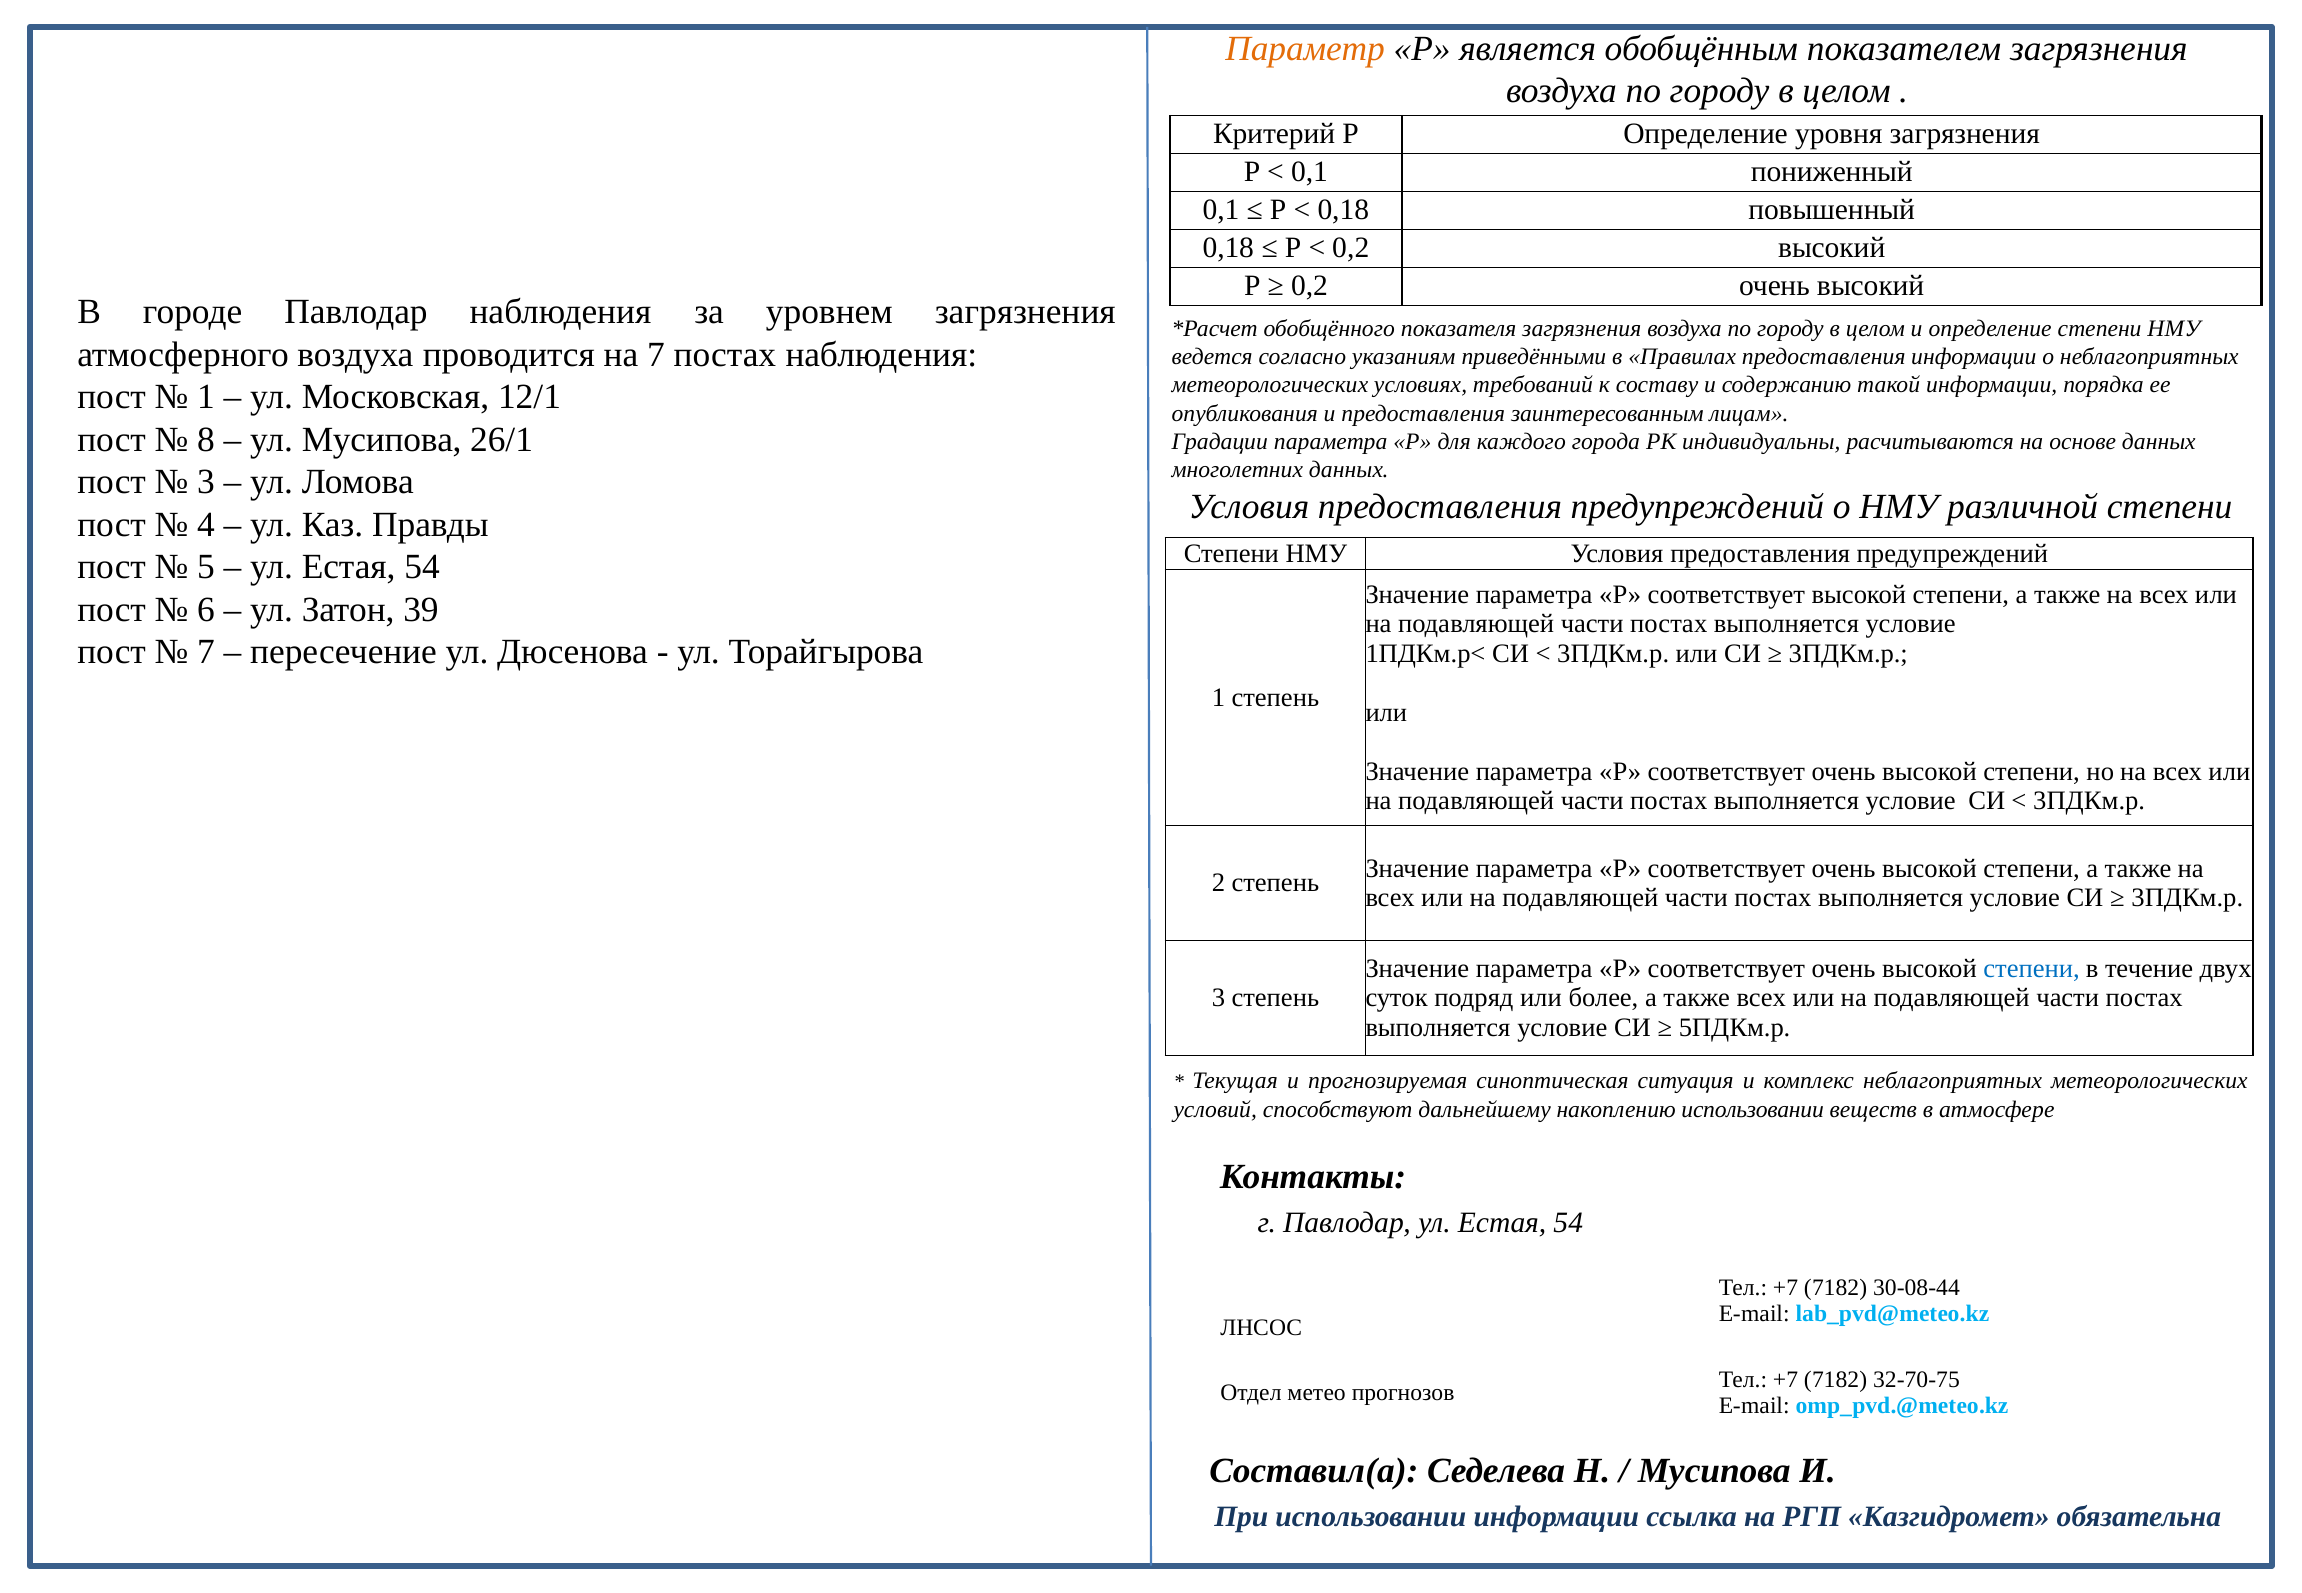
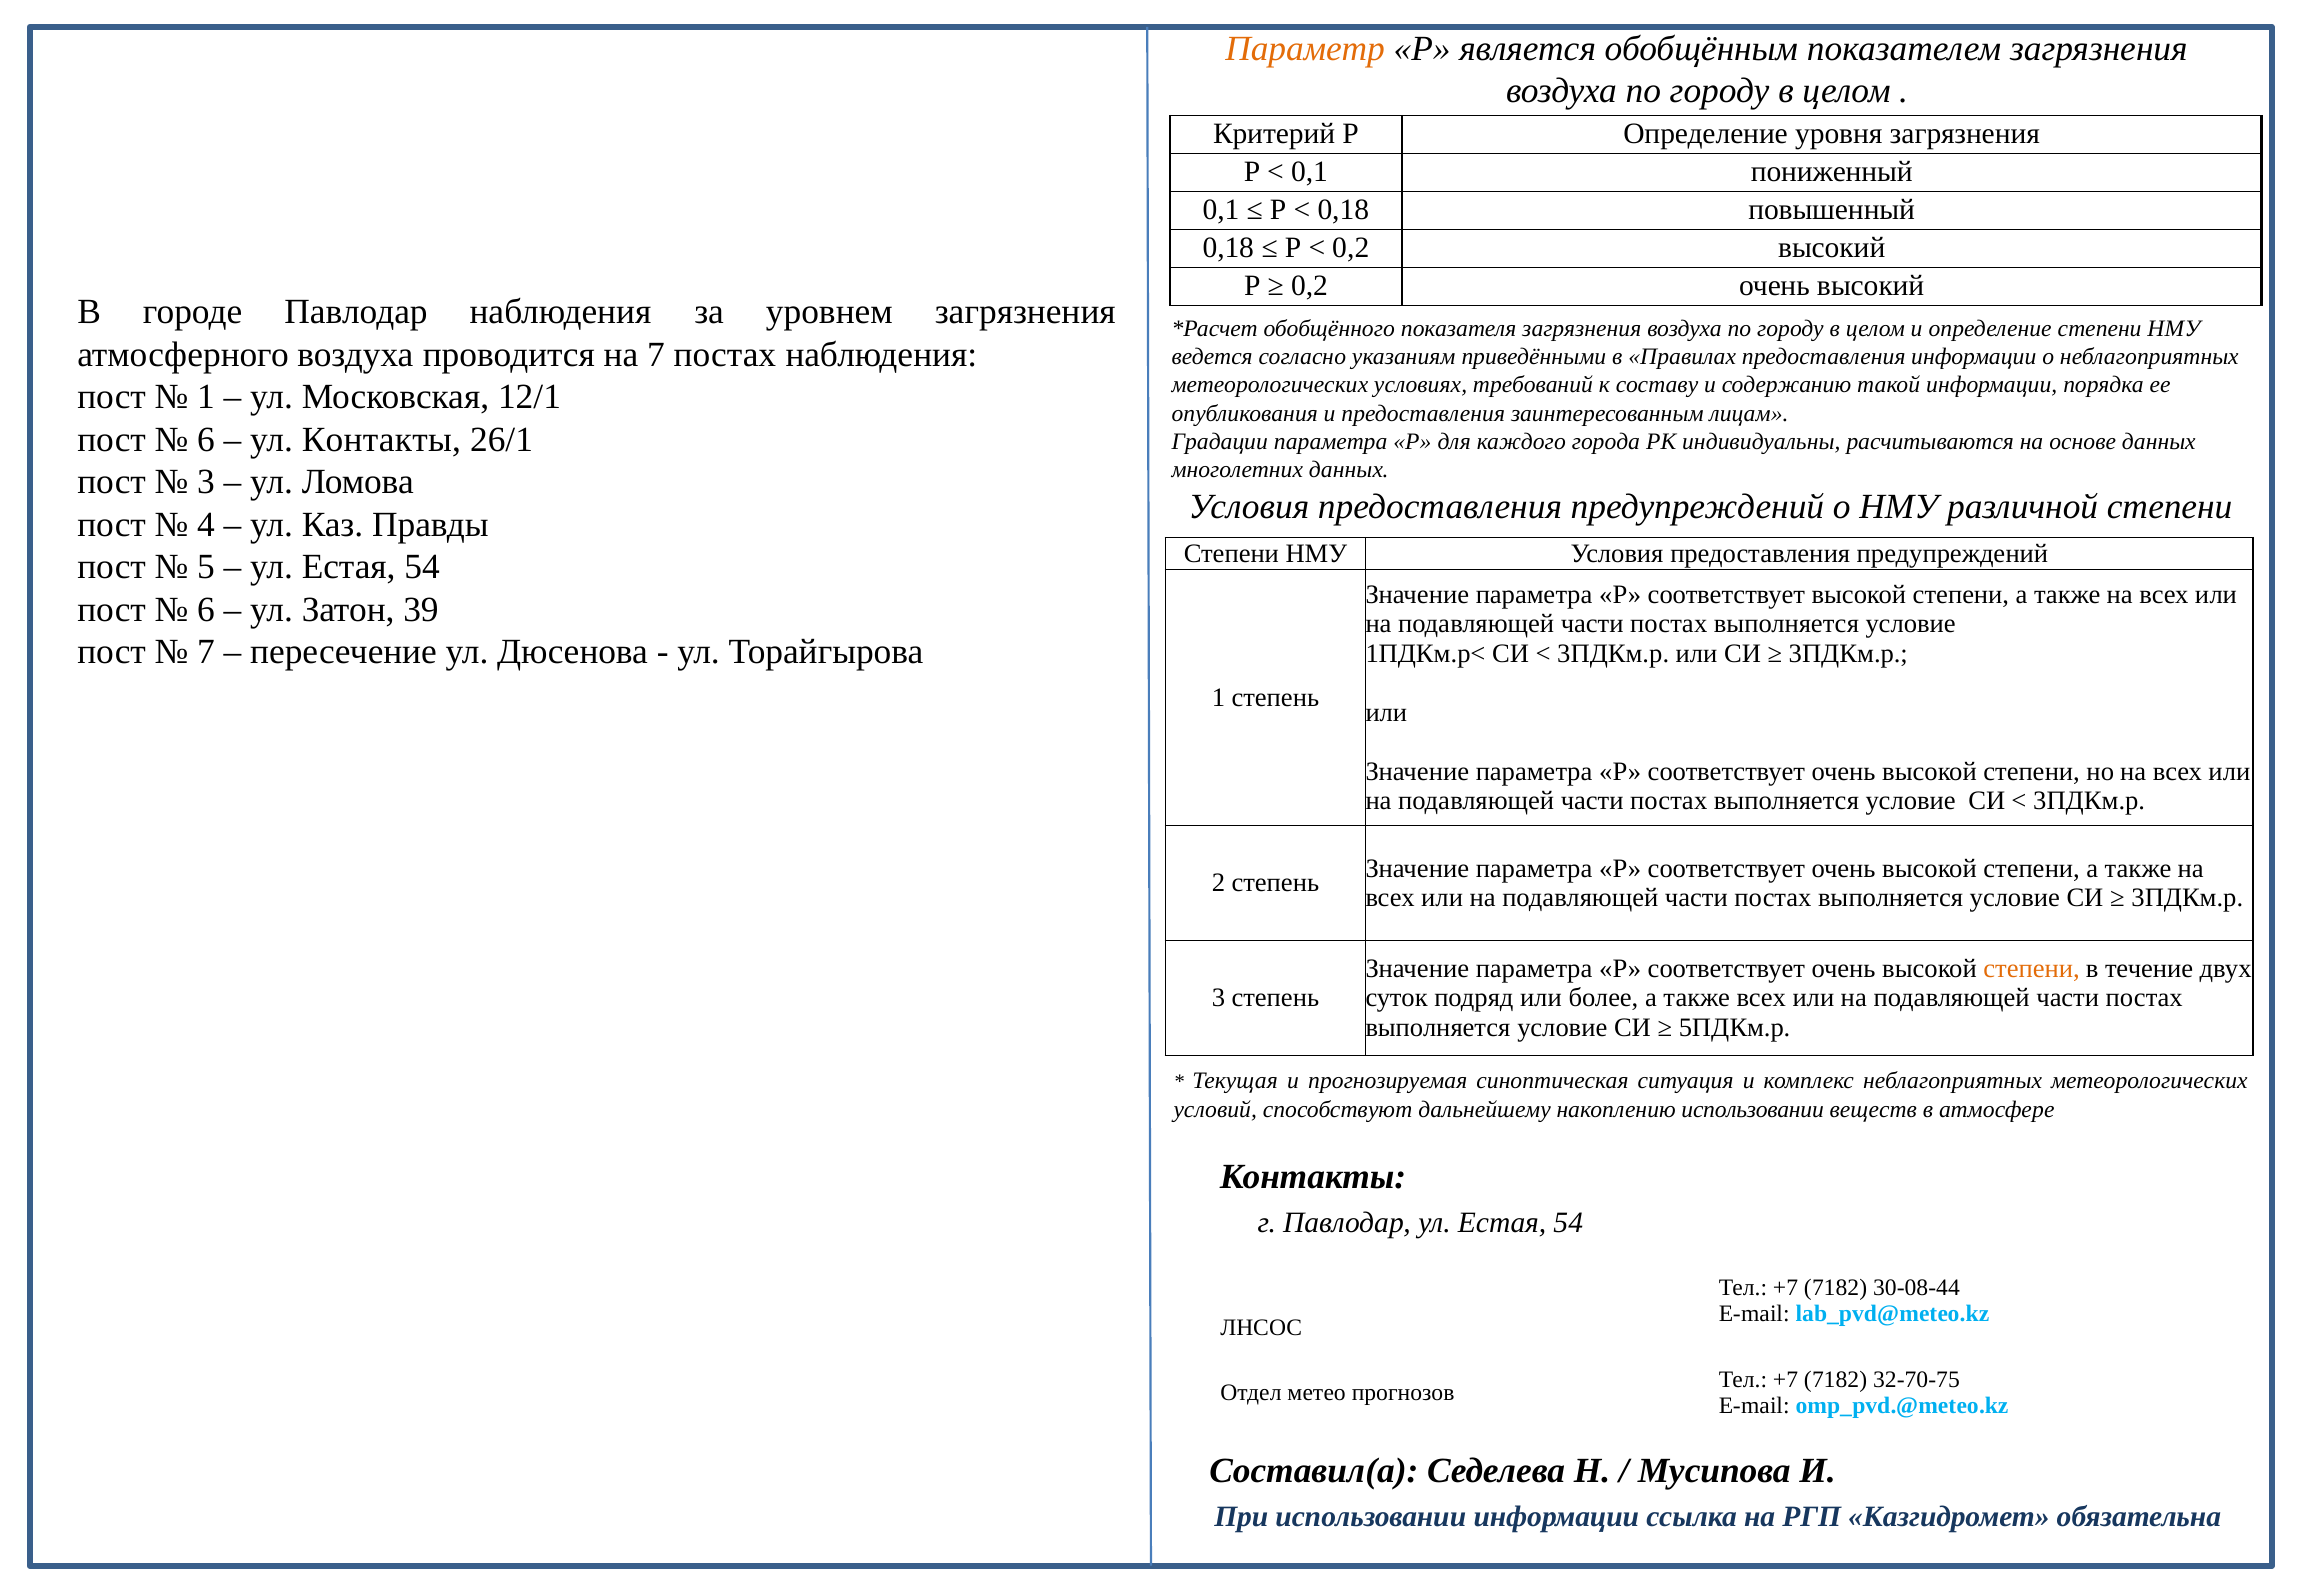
8: 8 -> 6 (206, 440)
ул Мусипова: Мусипова -> Контакты (381, 440)
степени colour: blue -> orange (2032, 969)
